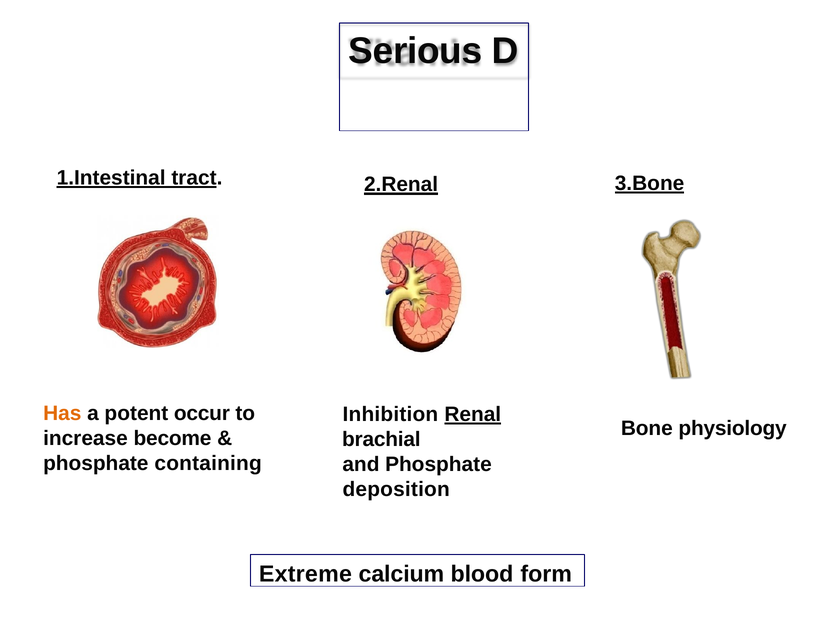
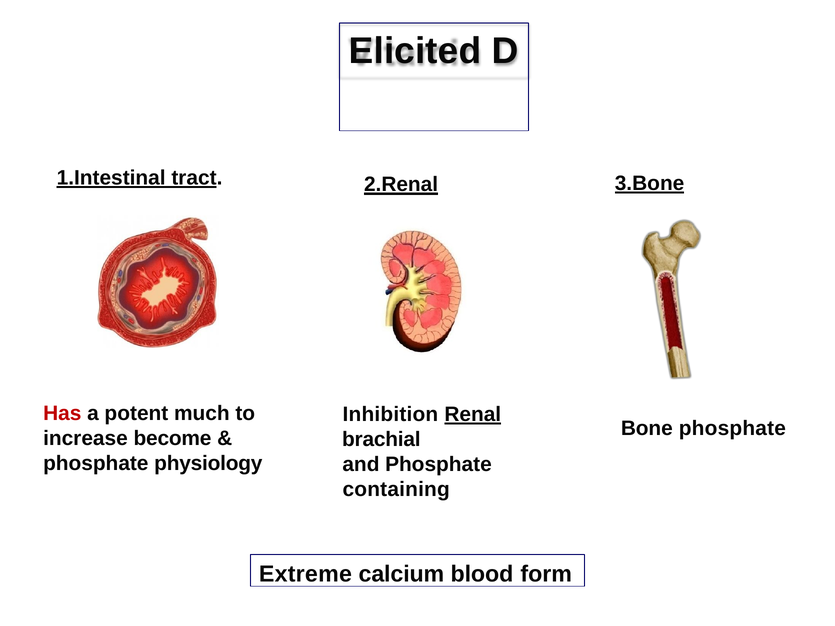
Serious: Serious -> Elicited (415, 51)
Has colour: orange -> red (62, 414)
occur: occur -> much (202, 414)
Bone physiology: physiology -> phosphate (732, 428)
containing: containing -> physiology (208, 464)
deposition: deposition -> containing (396, 490)
